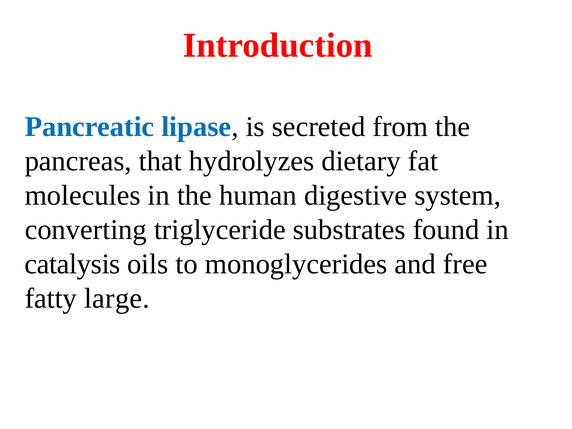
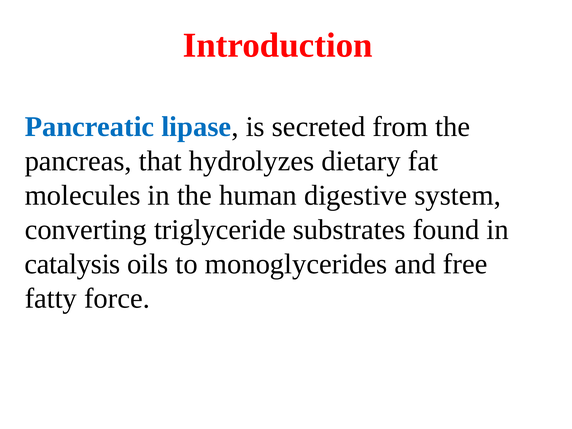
large: large -> force (117, 298)
